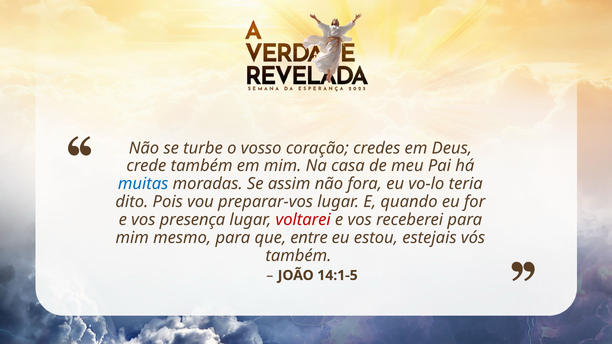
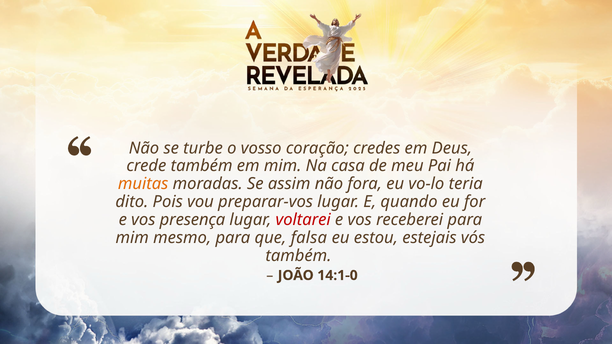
muitas colour: blue -> orange (143, 184)
entre: entre -> falsa (309, 238)
14:1-5: 14:1-5 -> 14:1-0 (337, 276)
